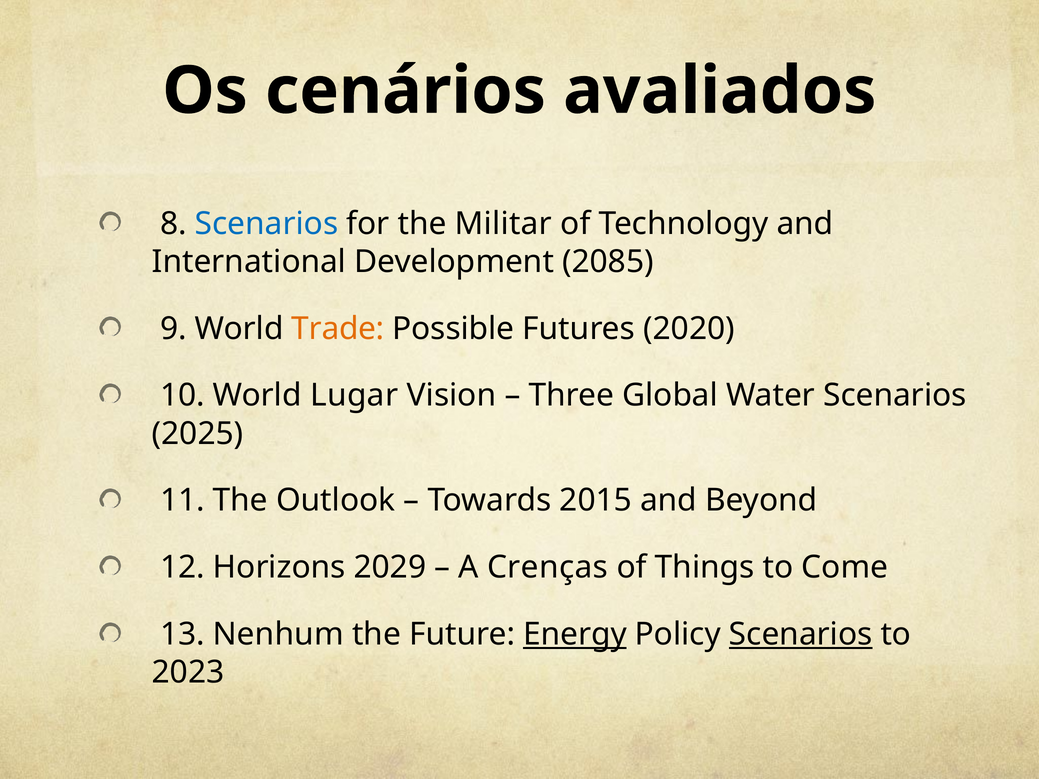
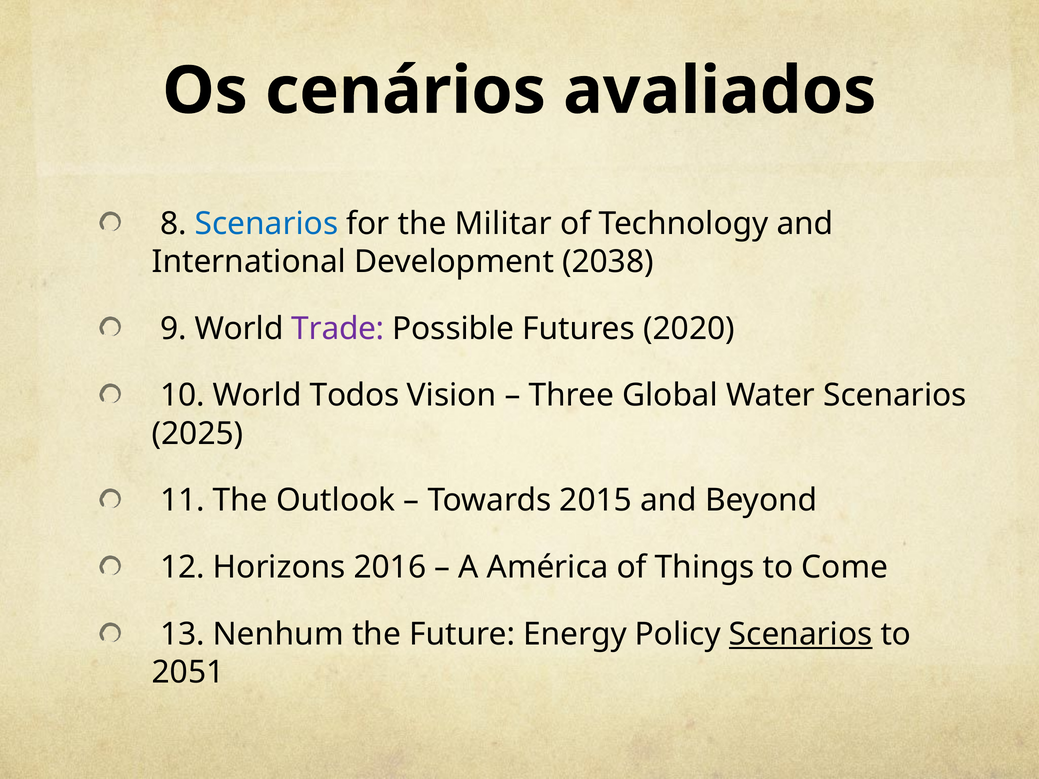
2085: 2085 -> 2038 (608, 262)
Trade colour: orange -> purple (338, 329)
Lugar: Lugar -> Todos (354, 396)
2029: 2029 -> 2016 (390, 568)
Crenças: Crenças -> América (548, 568)
Energy underline: present -> none (575, 635)
2023: 2023 -> 2051 (188, 673)
